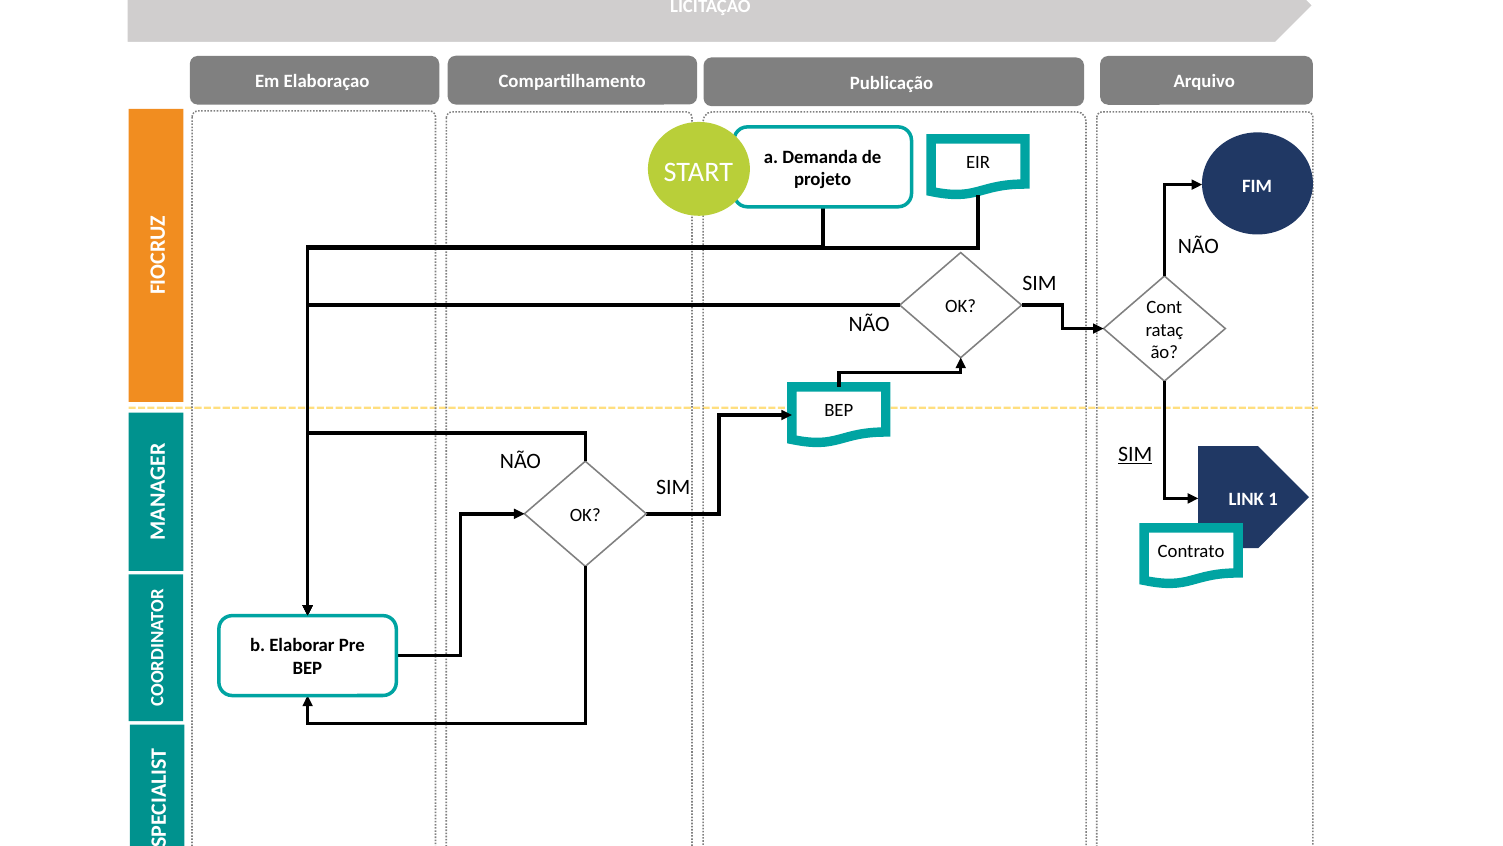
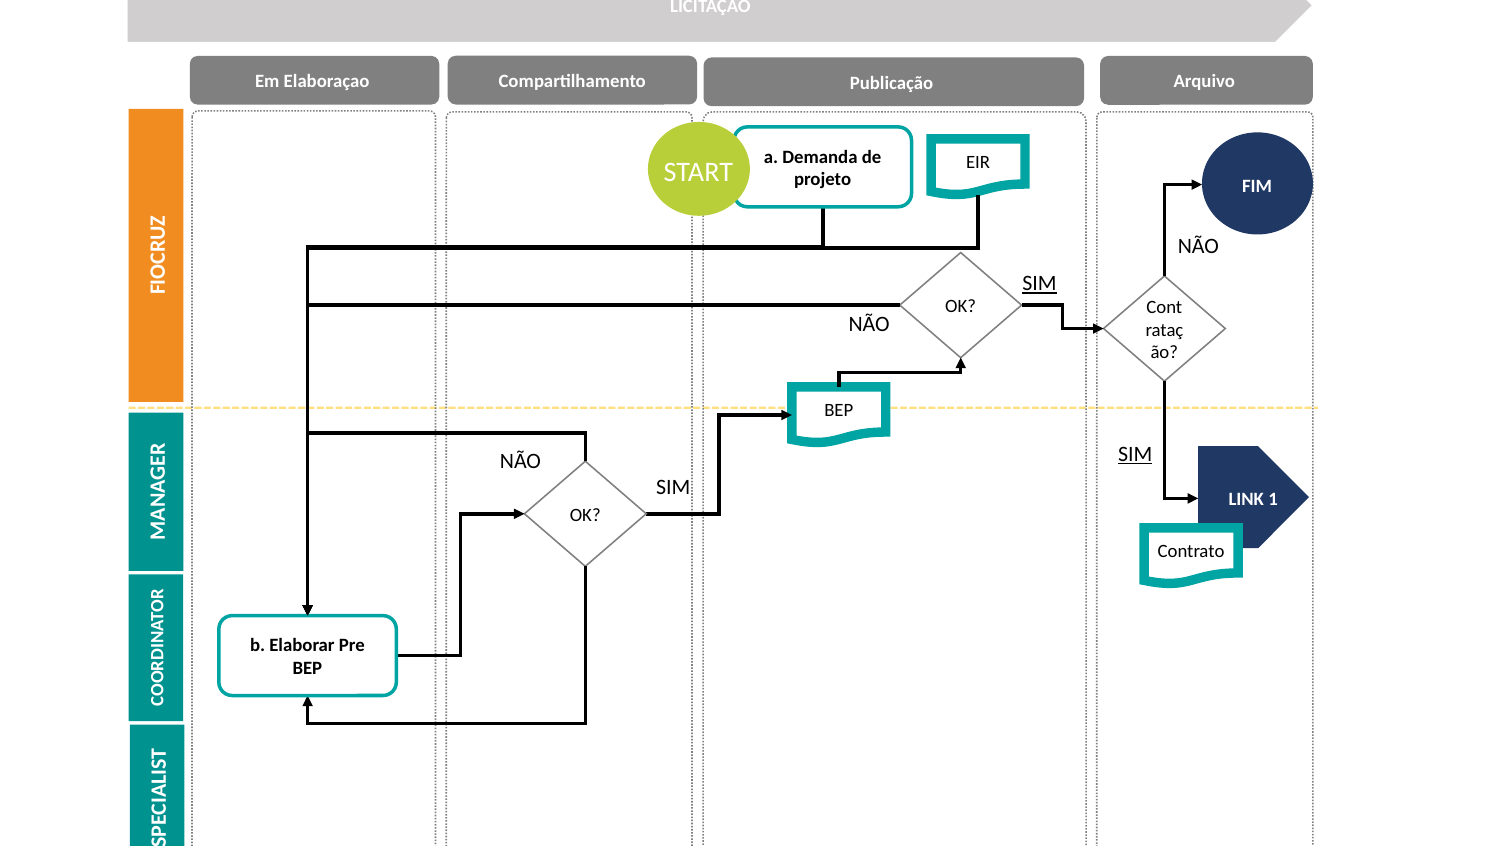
SIM underline: none -> present (1039, 283)
